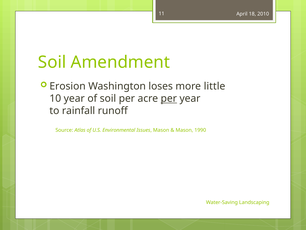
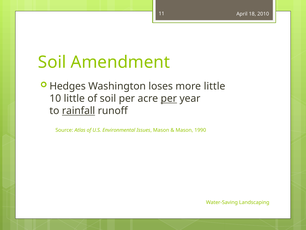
Erosion: Erosion -> Hedges (68, 86)
10 year: year -> little (74, 98)
rainfall underline: none -> present (79, 111)
